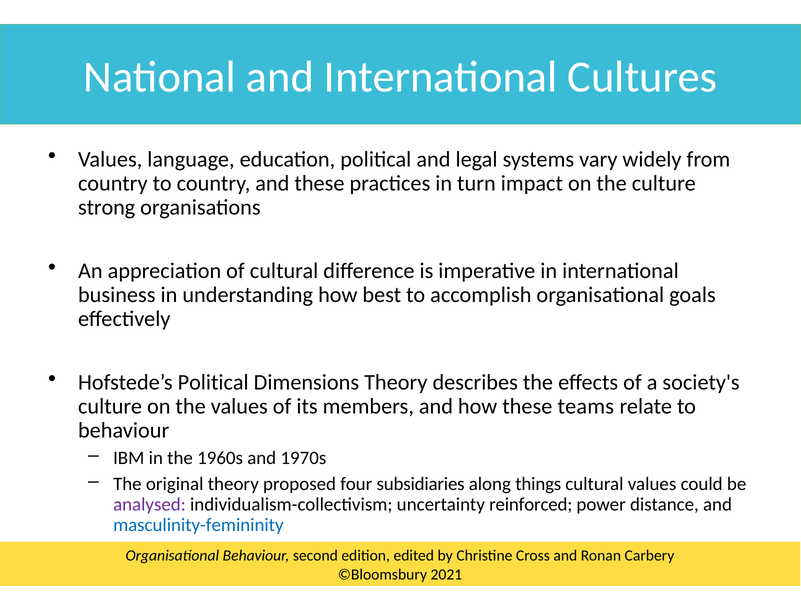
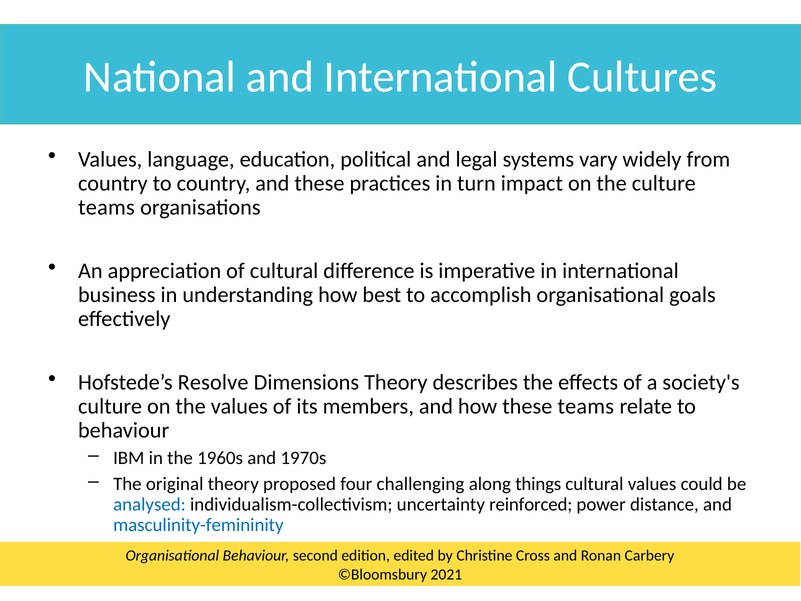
strong: strong -> teams (106, 207)
Hofstede’s Political: Political -> Resolve (213, 382)
subsidiaries: subsidiaries -> challenging (420, 484)
analysed colour: purple -> blue (149, 504)
